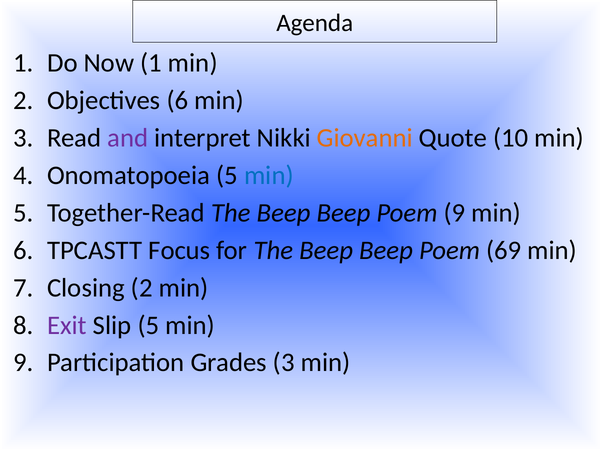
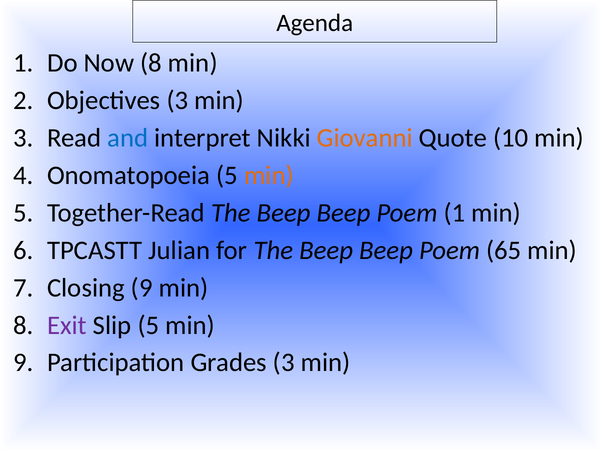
Now 1: 1 -> 8 (151, 63)
Objectives 6: 6 -> 3 (177, 101)
and colour: purple -> blue (128, 138)
min colour: blue -> orange (269, 176)
Poem 9: 9 -> 1 (454, 213)
Focus: Focus -> Julian (179, 251)
69: 69 -> 65 (504, 251)
Closing 2: 2 -> 9 (142, 288)
